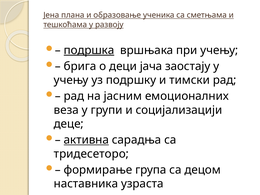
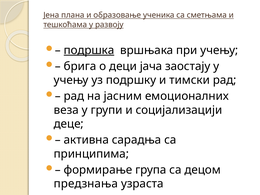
активна underline: present -> none (86, 140)
тридесеторо: тридесеторо -> принципима (91, 154)
наставника: наставника -> предзнања (86, 184)
